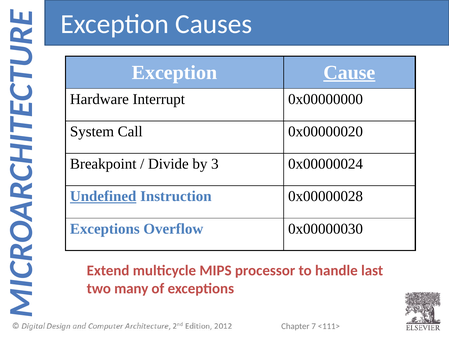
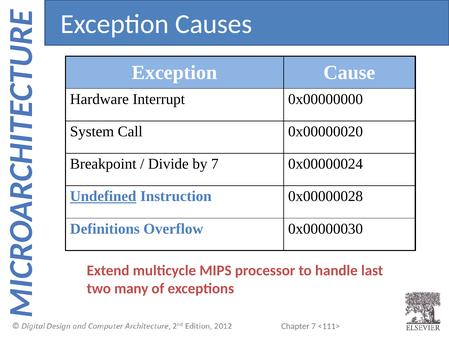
Cause underline: present -> none (349, 72)
by 3: 3 -> 7 (215, 164)
Exceptions: Exceptions -> Definitions (105, 229)
